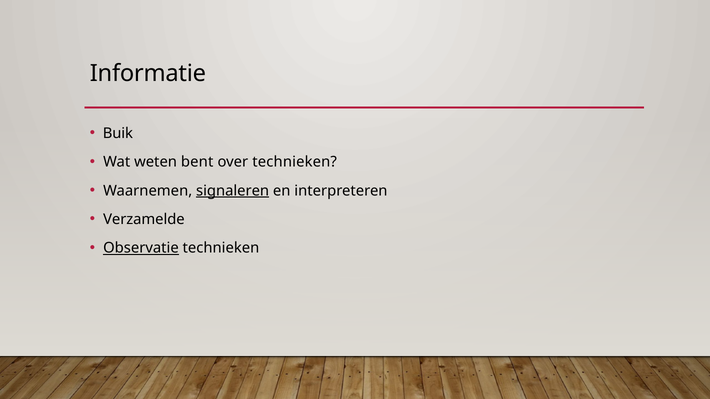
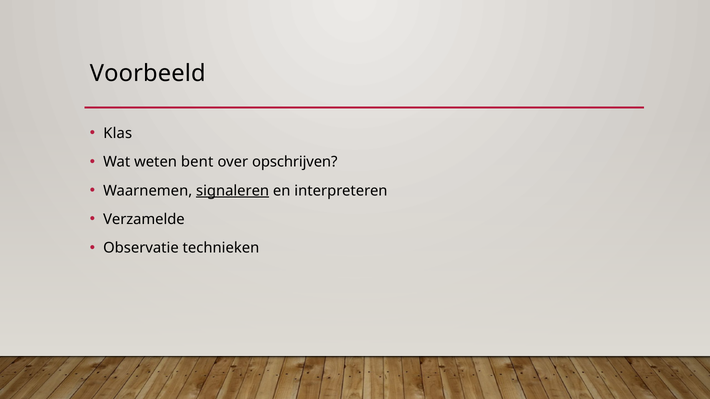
Informatie: Informatie -> Voorbeeld (148, 74)
Buik: Buik -> Klas (118, 134)
over technieken: technieken -> opschrijven (295, 162)
Observatie underline: present -> none (141, 248)
